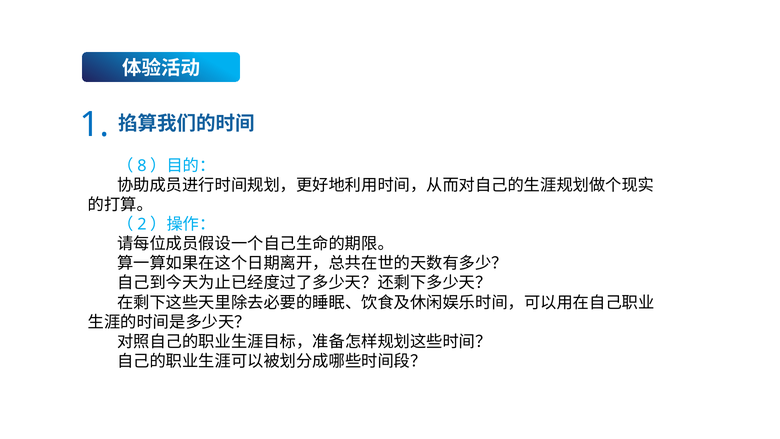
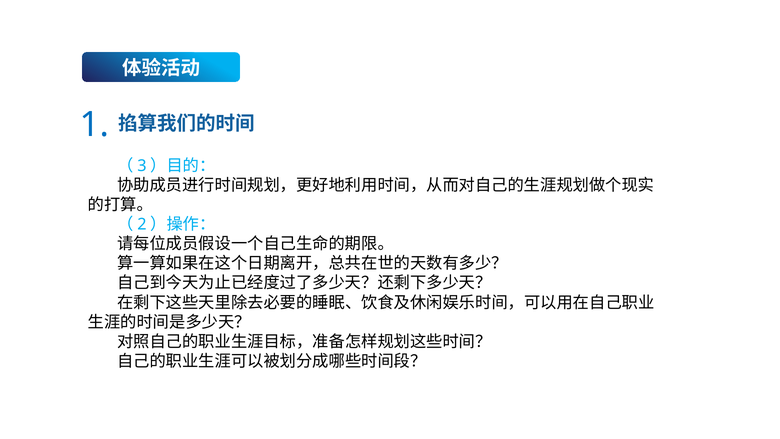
8: 8 -> 3 (142, 166)
